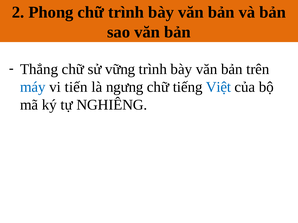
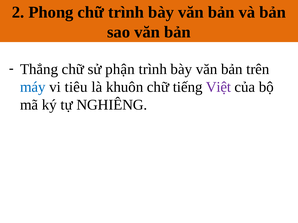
vững: vững -> phận (120, 69)
tiến: tiến -> tiêu (76, 87)
ngưng: ngưng -> khuôn (125, 87)
Việt colour: blue -> purple (219, 87)
